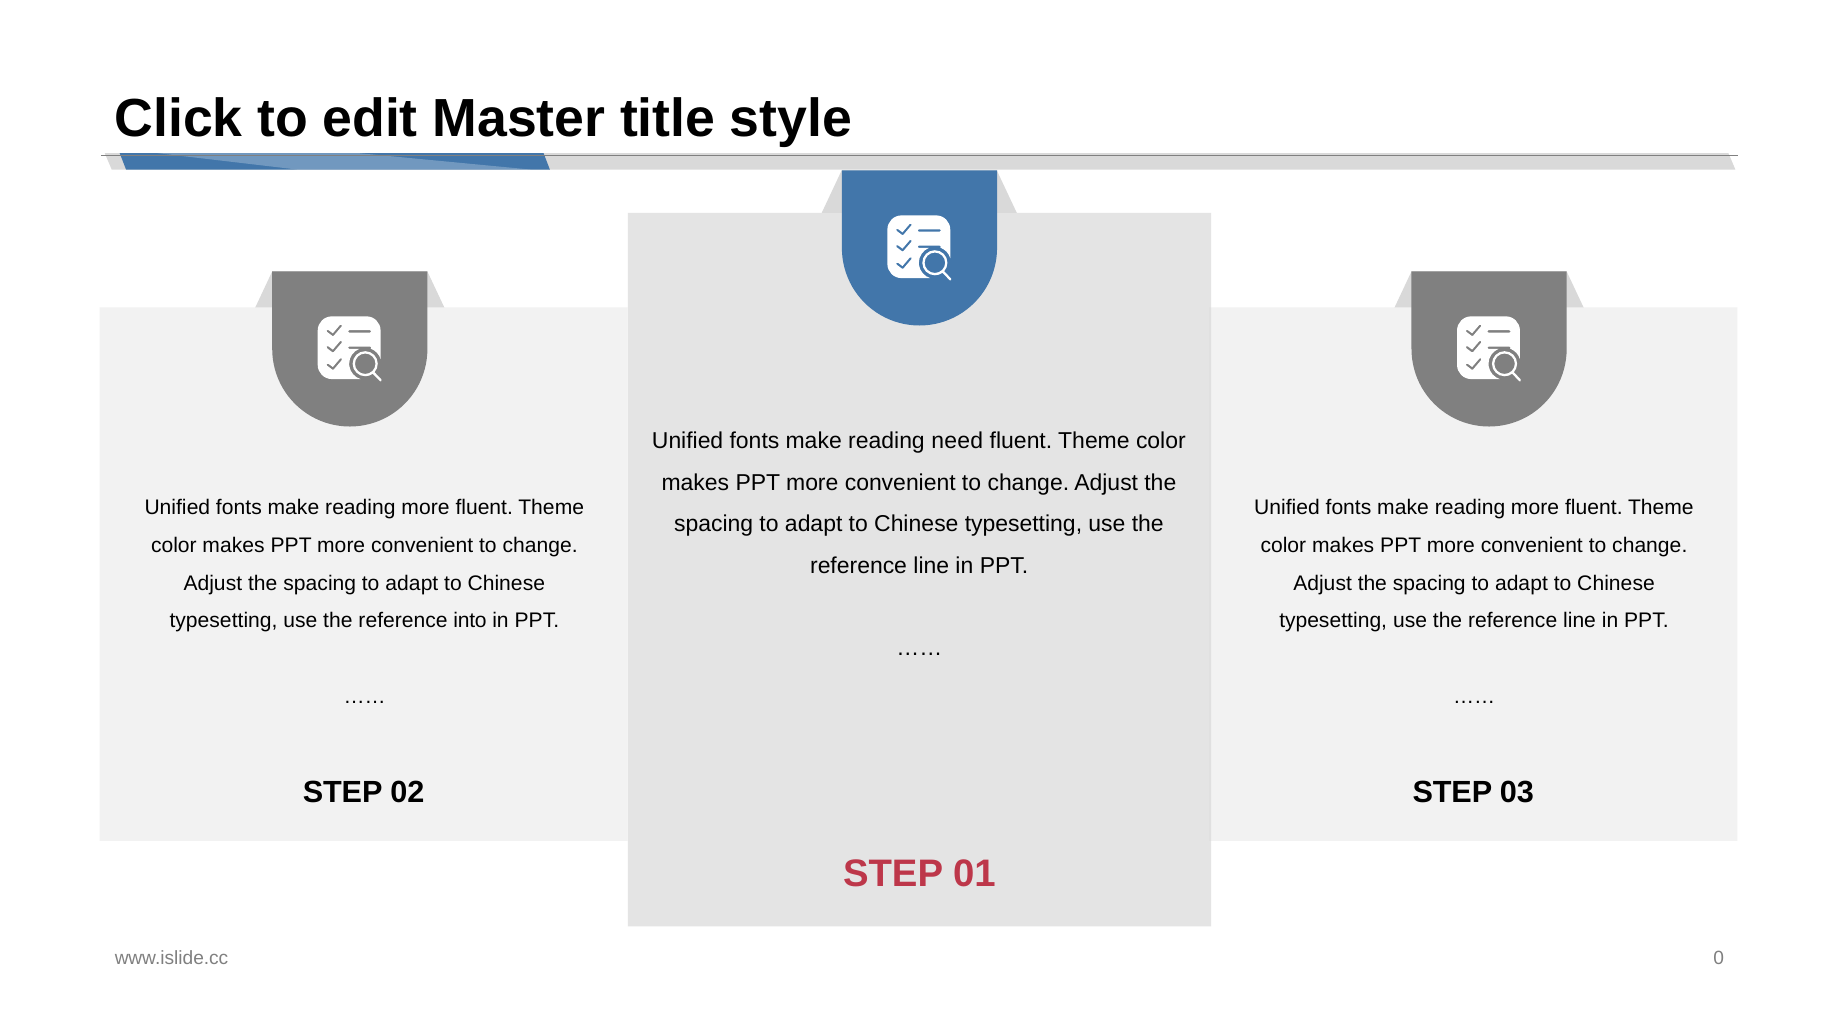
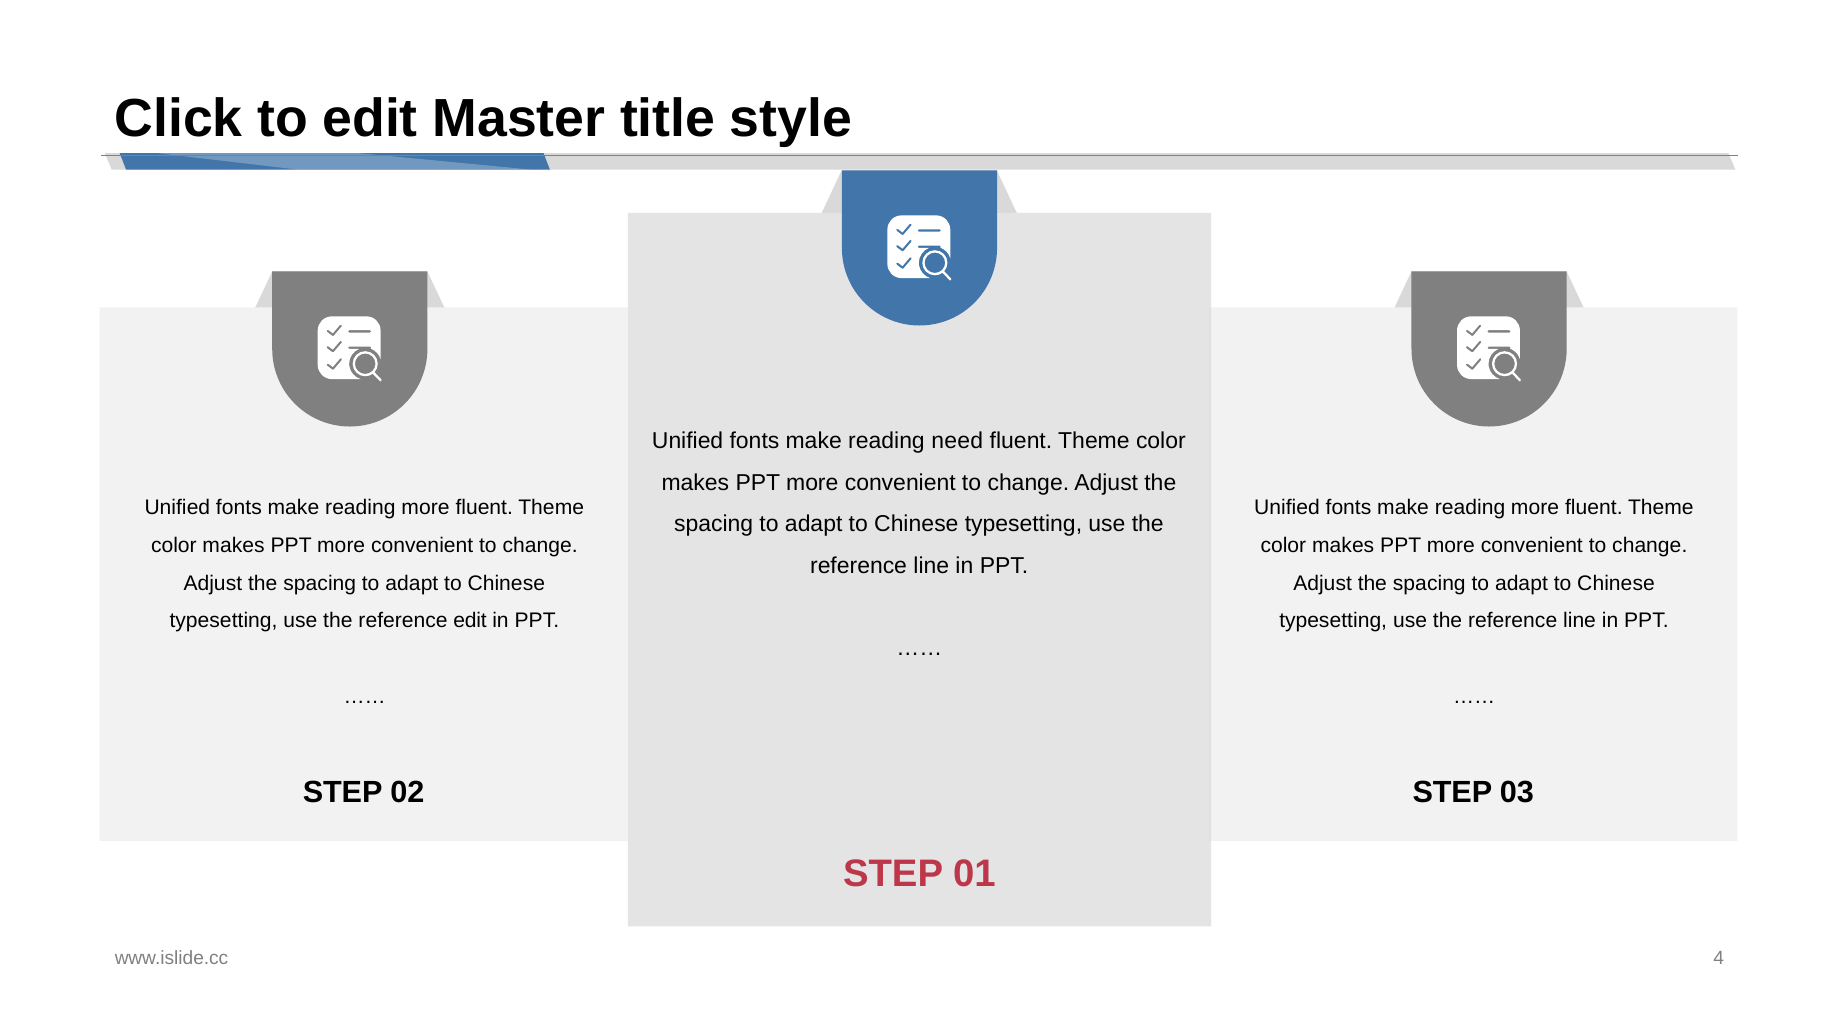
reference into: into -> edit (470, 621)
0: 0 -> 4 (1719, 958)
